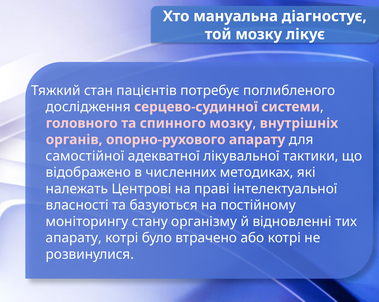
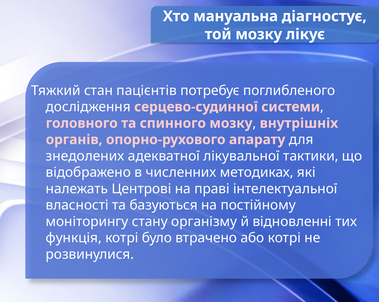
самостiйної: самостiйної -> знедолених (85, 156)
апарату: апарату -> функція (74, 237)
